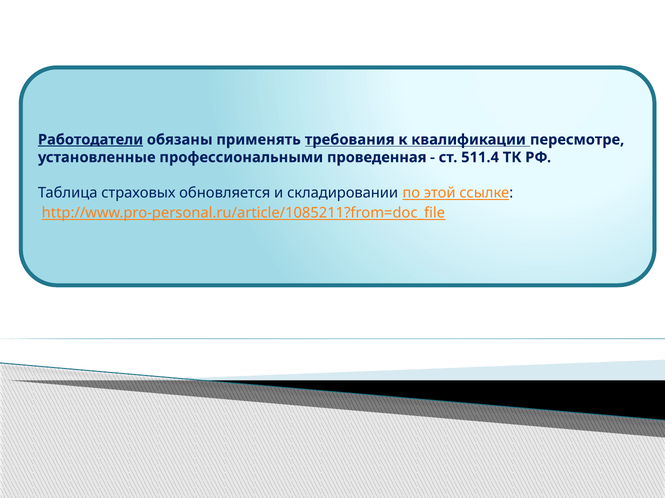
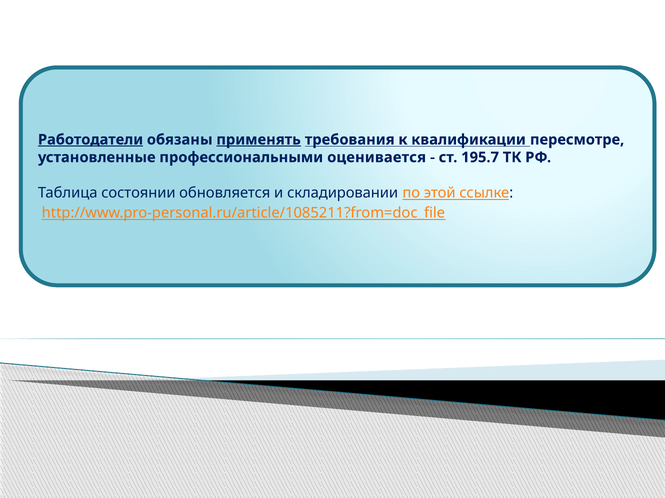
применять underline: none -> present (259, 140)
проведенная: проведенная -> оценивается (377, 158)
511.4: 511.4 -> 195.7 (480, 158)
страховых: страховых -> состоянии (138, 193)
